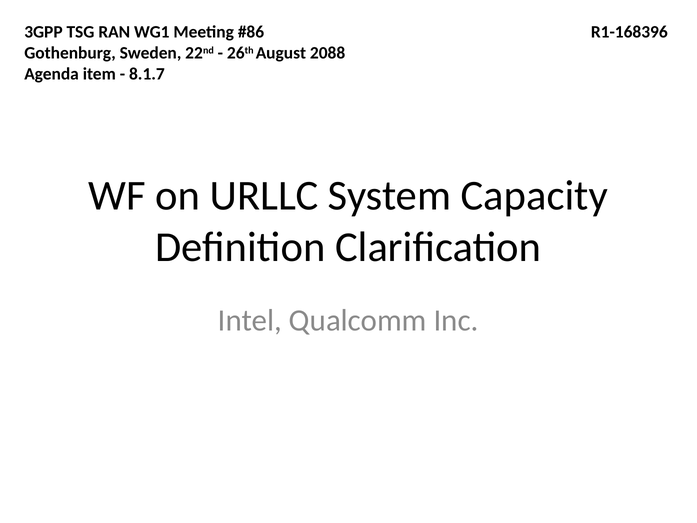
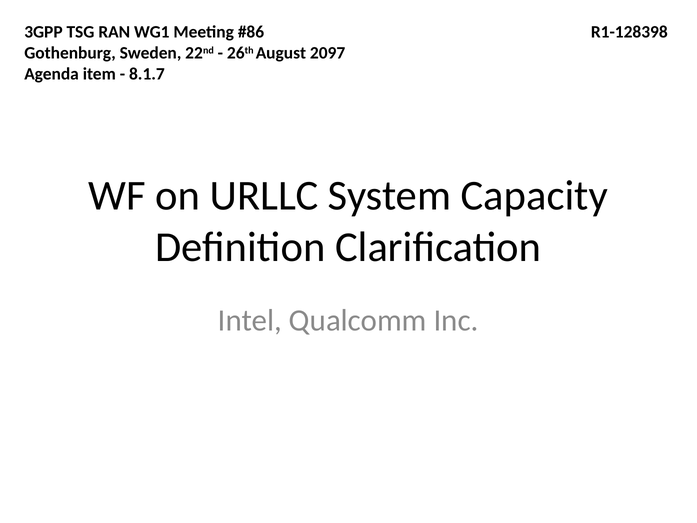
R1-168396: R1-168396 -> R1-128398 (629, 32)
2088: 2088 -> 2097 (328, 53)
